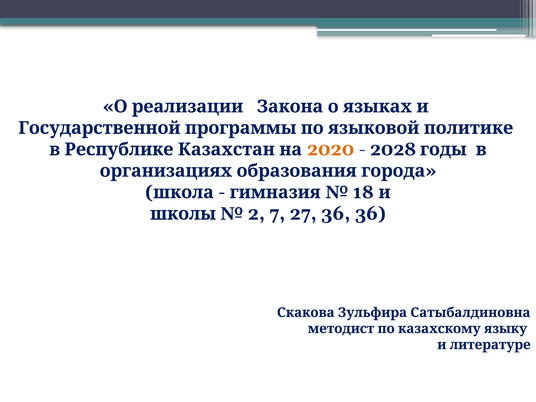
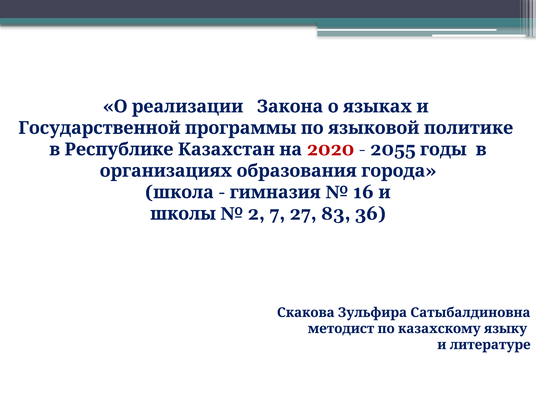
2020 colour: orange -> red (331, 149)
2028: 2028 -> 2055 (393, 149)
18: 18 -> 16 (363, 192)
27 36: 36 -> 83 (336, 214)
